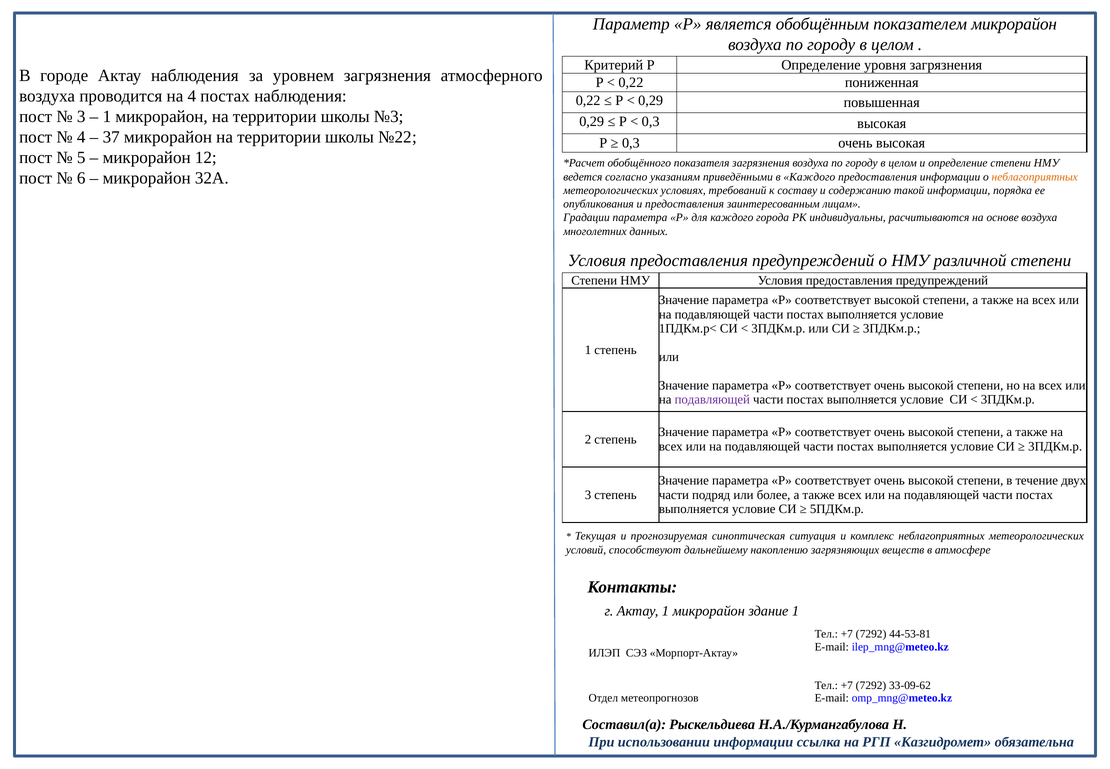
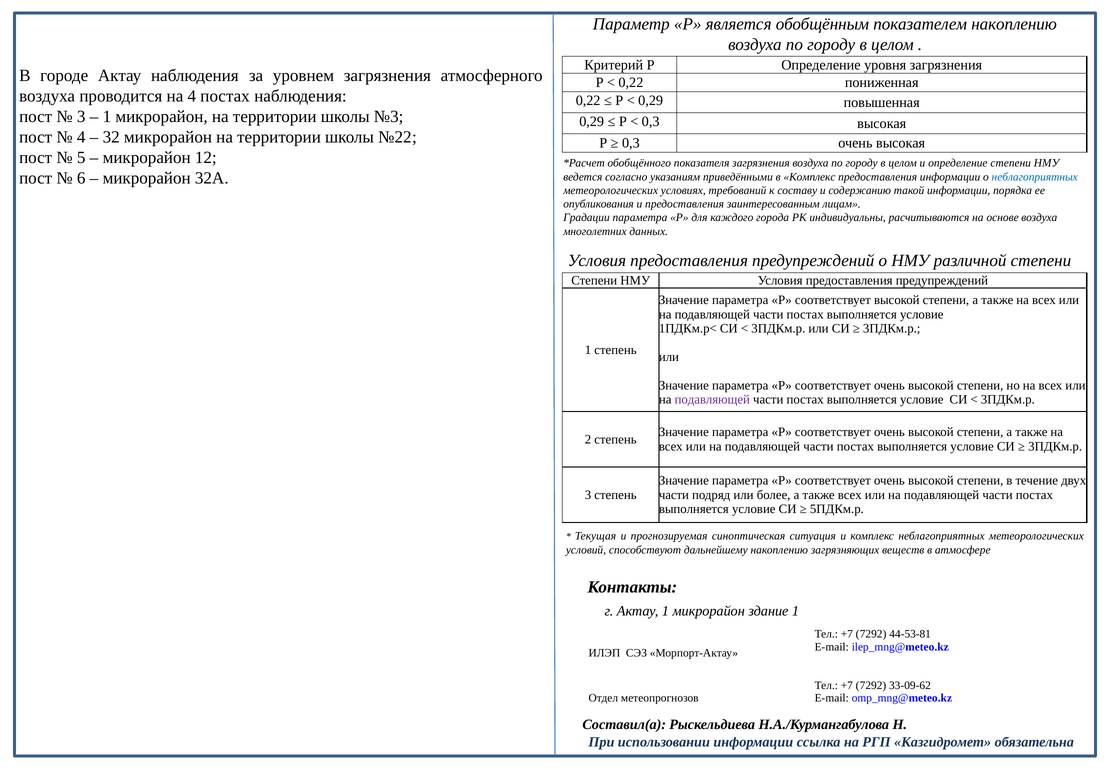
показателем микрорайон: микрорайон -> накоплению (1014, 24)
37: 37 -> 32 (111, 137)
в Каждого: Каждого -> Комплекс (809, 177)
неблагоприятных colour: orange -> blue (1035, 177)
